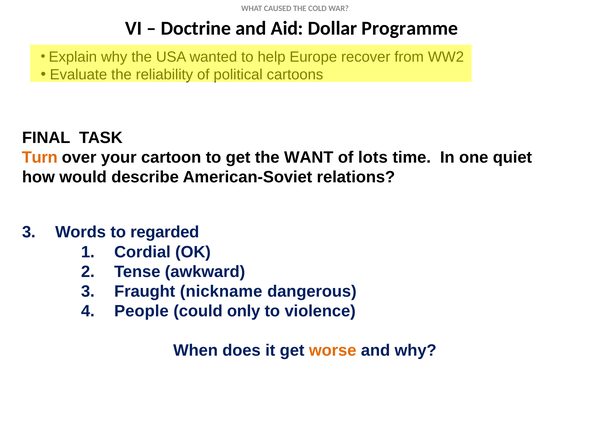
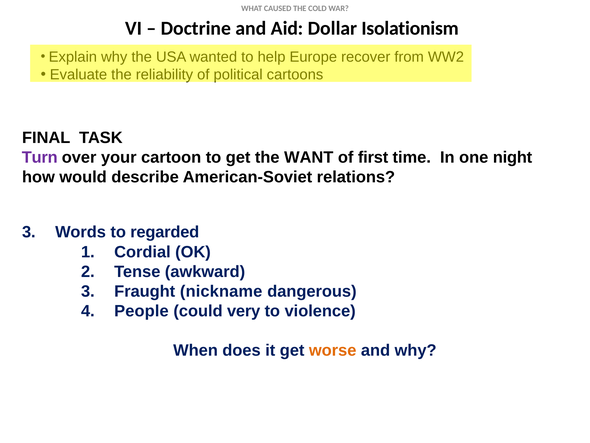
Programme: Programme -> Isolationism (410, 28)
Turn colour: orange -> purple (40, 157)
lots: lots -> first (373, 157)
quiet: quiet -> night (513, 157)
only: only -> very (244, 311)
